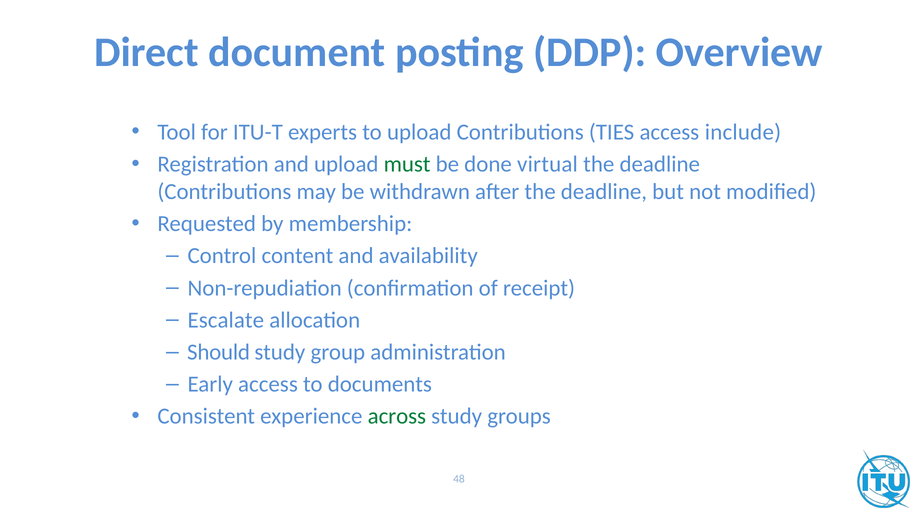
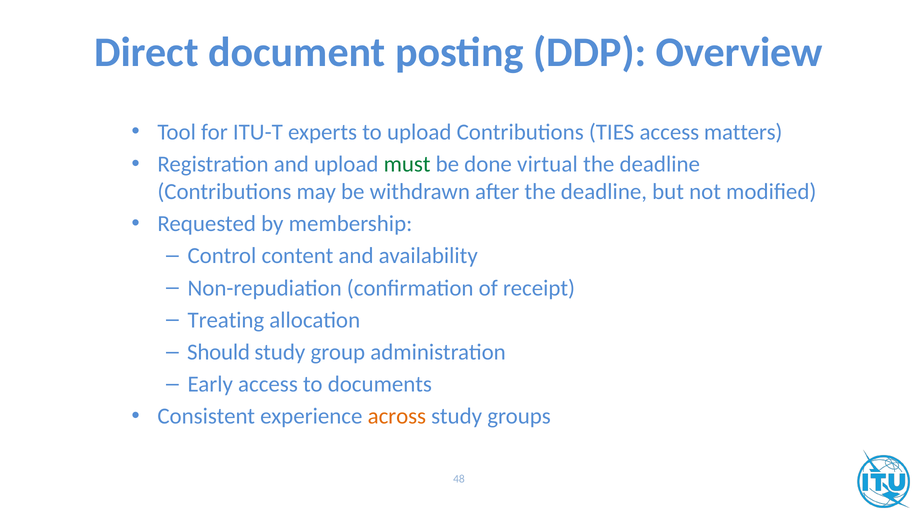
include: include -> matters (743, 132)
Escalate: Escalate -> Treating (226, 320)
across colour: green -> orange (397, 417)
